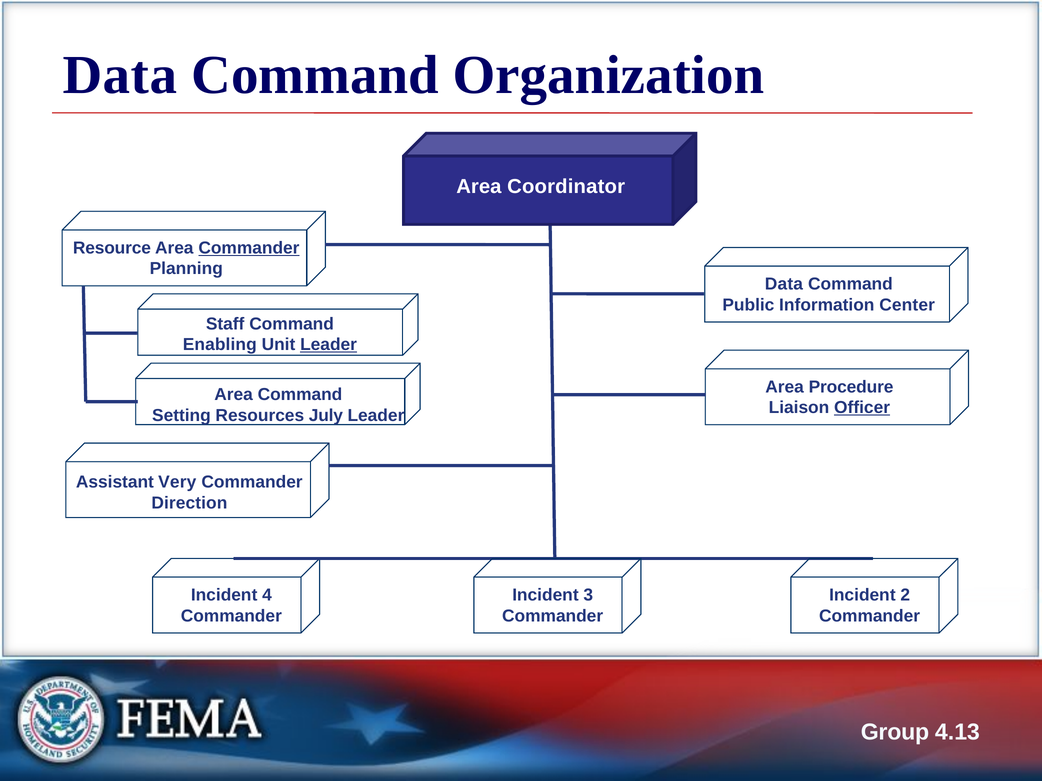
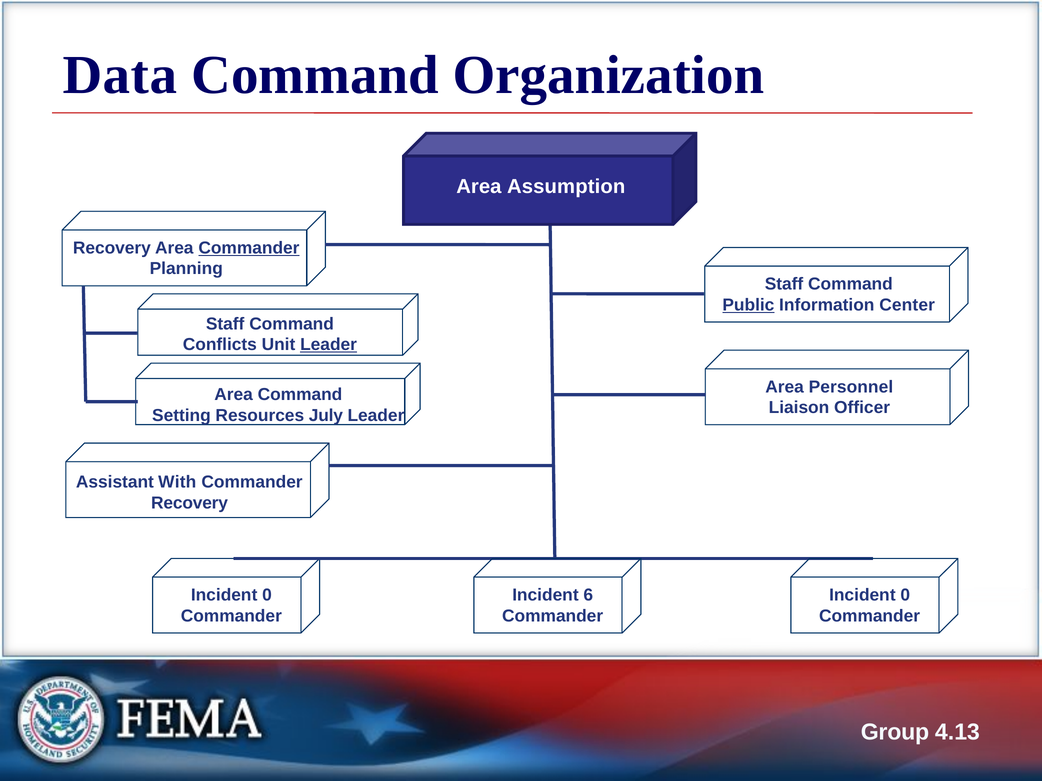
Coordinator: Coordinator -> Assumption (566, 187)
Resource: Resource -> Recovery (112, 248)
Data: Data -> Staff (784, 284)
Public underline: none -> present (748, 305)
Enabling: Enabling -> Conflicts (220, 345)
Procedure: Procedure -> Personnel (851, 387)
Officer underline: present -> none (862, 408)
Very: Very -> With (177, 483)
Direction: Direction -> Recovery (190, 503)
4: 4 -> 0 (267, 595)
3: 3 -> 6 (588, 595)
2: 2 -> 0 (905, 595)
